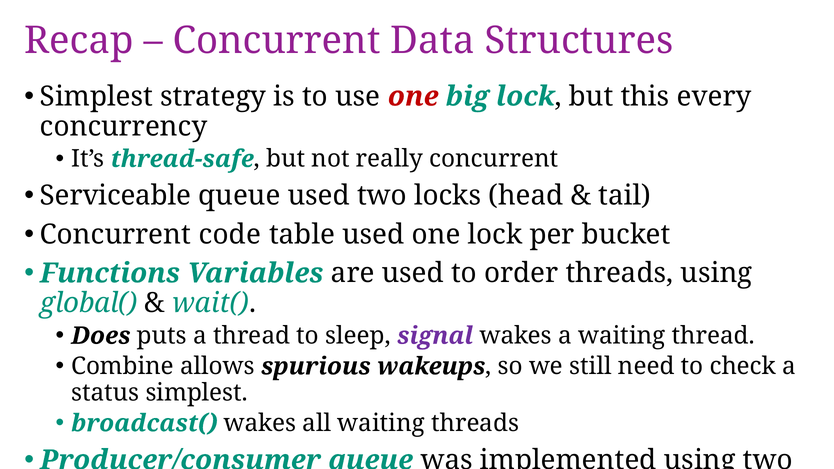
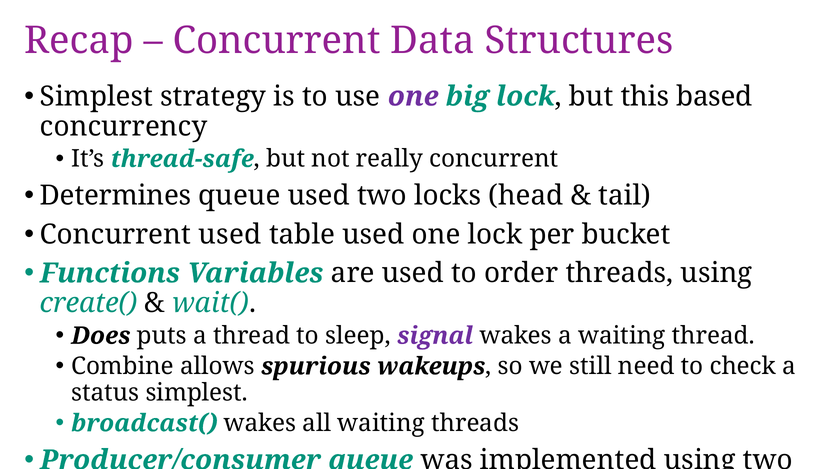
one colour: red -> purple (413, 96)
every: every -> based (714, 96)
Serviceable: Serviceable -> Determines (116, 196)
Concurrent code: code -> used (230, 235)
global(: global( -> create( (89, 303)
